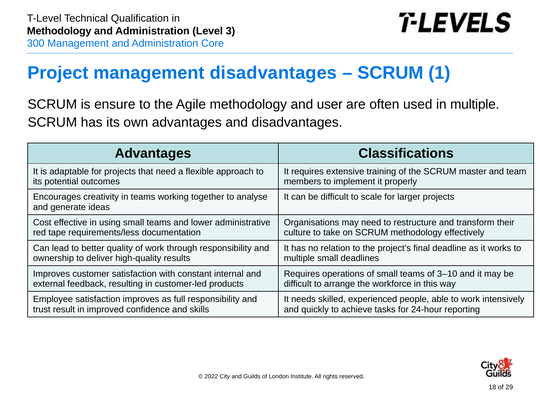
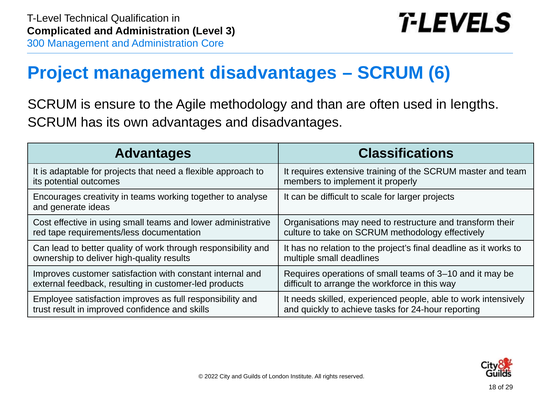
Methodology: Methodology -> Complicated (59, 31)
1: 1 -> 6 (439, 73)
user: user -> than (330, 104)
in multiple: multiple -> lengths (475, 104)
